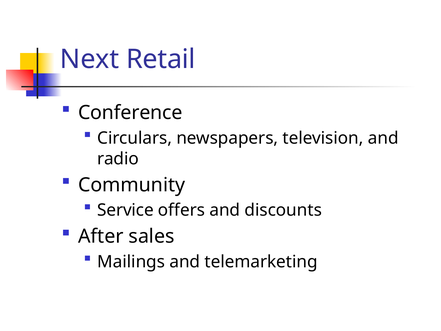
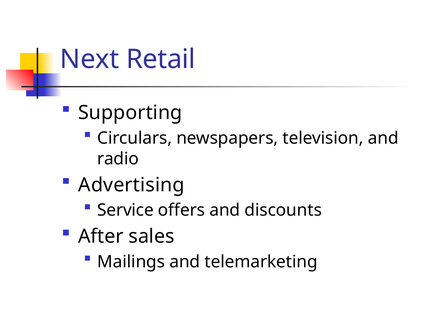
Conference: Conference -> Supporting (130, 113)
Community: Community -> Advertising (131, 185)
